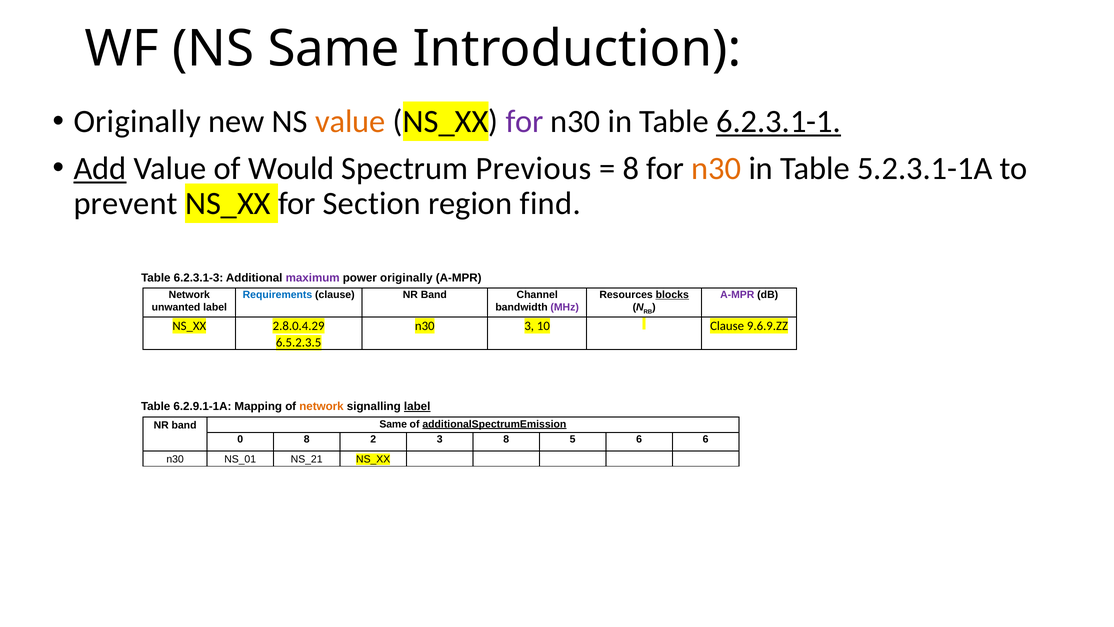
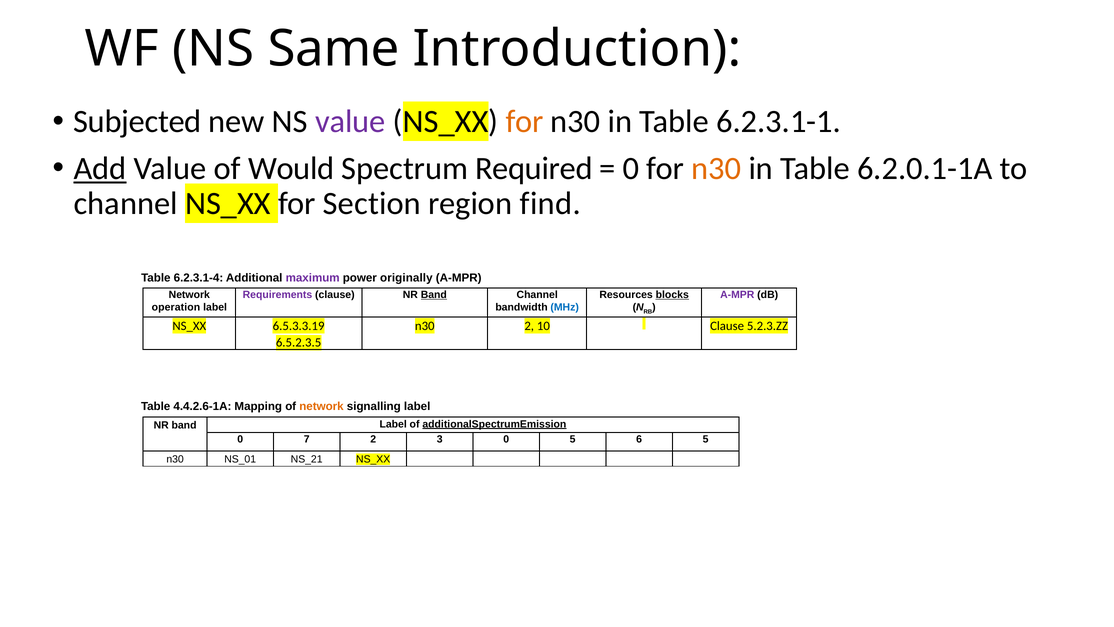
Originally: Originally -> Subjected (137, 122)
value colour: orange -> purple (350, 122)
for colour: purple -> orange (524, 122)
6.2.3.1-1 underline: present -> none (779, 122)
Previous: Previous -> Required (534, 168)
8: 8 -> 0 (631, 168)
5.2.3.1-1A: 5.2.3.1-1A -> 6.2.0.1-1A (925, 168)
prevent: prevent -> channel (126, 203)
6.2.3.1-3: 6.2.3.1-3 -> 6.2.3.1-4 (198, 278)
Requirements colour: blue -> purple (277, 295)
Band underline: none -> present (434, 295)
unwanted: unwanted -> operation (176, 307)
MHz colour: purple -> blue (565, 307)
2.8.0.4.29: 2.8.0.4.29 -> 6.5.3.3.19 (299, 326)
n30 3: 3 -> 2 (529, 326)
9.6.9.ZZ: 9.6.9.ZZ -> 5.2.3.ZZ (767, 326)
6.2.9.1-1A: 6.2.9.1-1A -> 4.4.2.6-1A (202, 406)
label underline: present -> none (417, 406)
band Same: Same -> Label (393, 424)
0 8: 8 -> 7 (307, 439)
3 8: 8 -> 0 (506, 439)
6 6: 6 -> 5 (706, 439)
